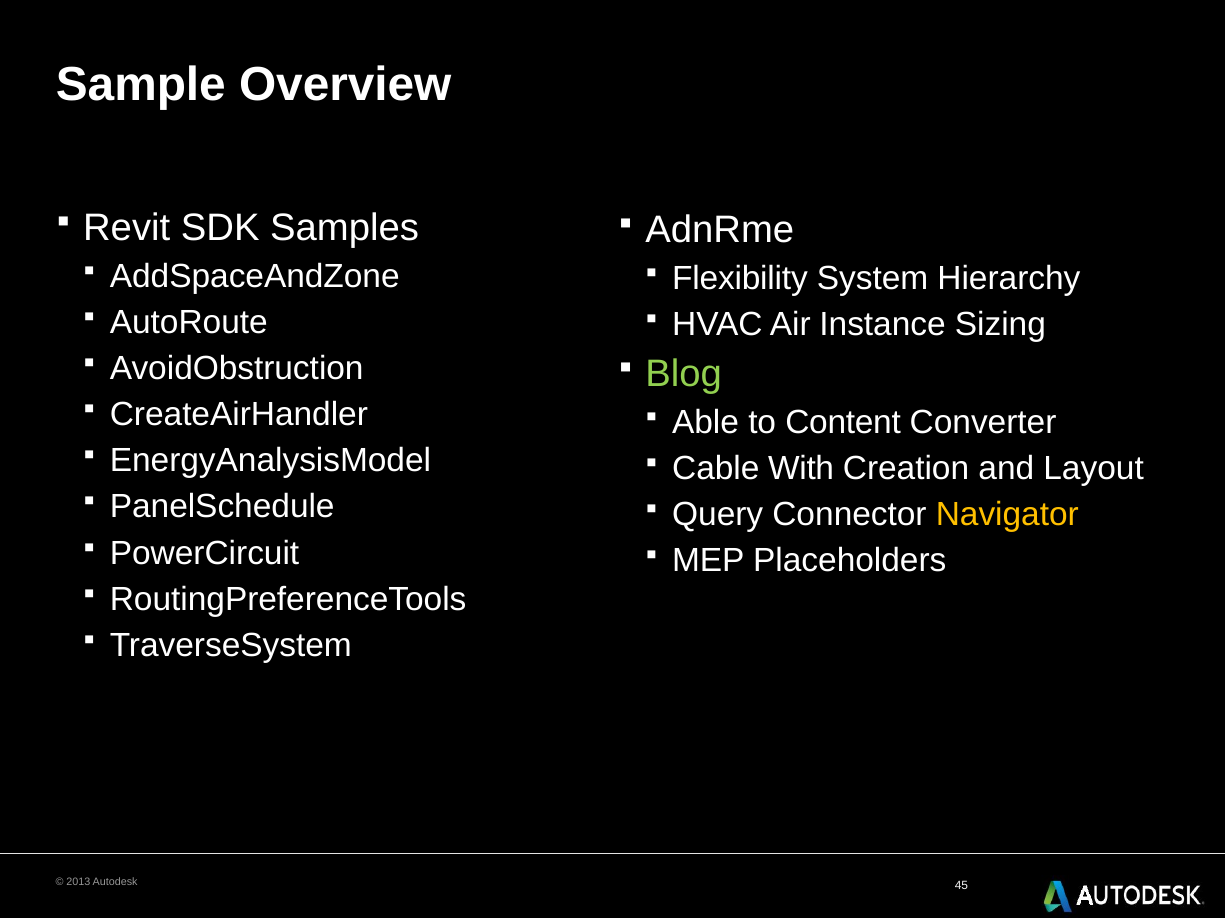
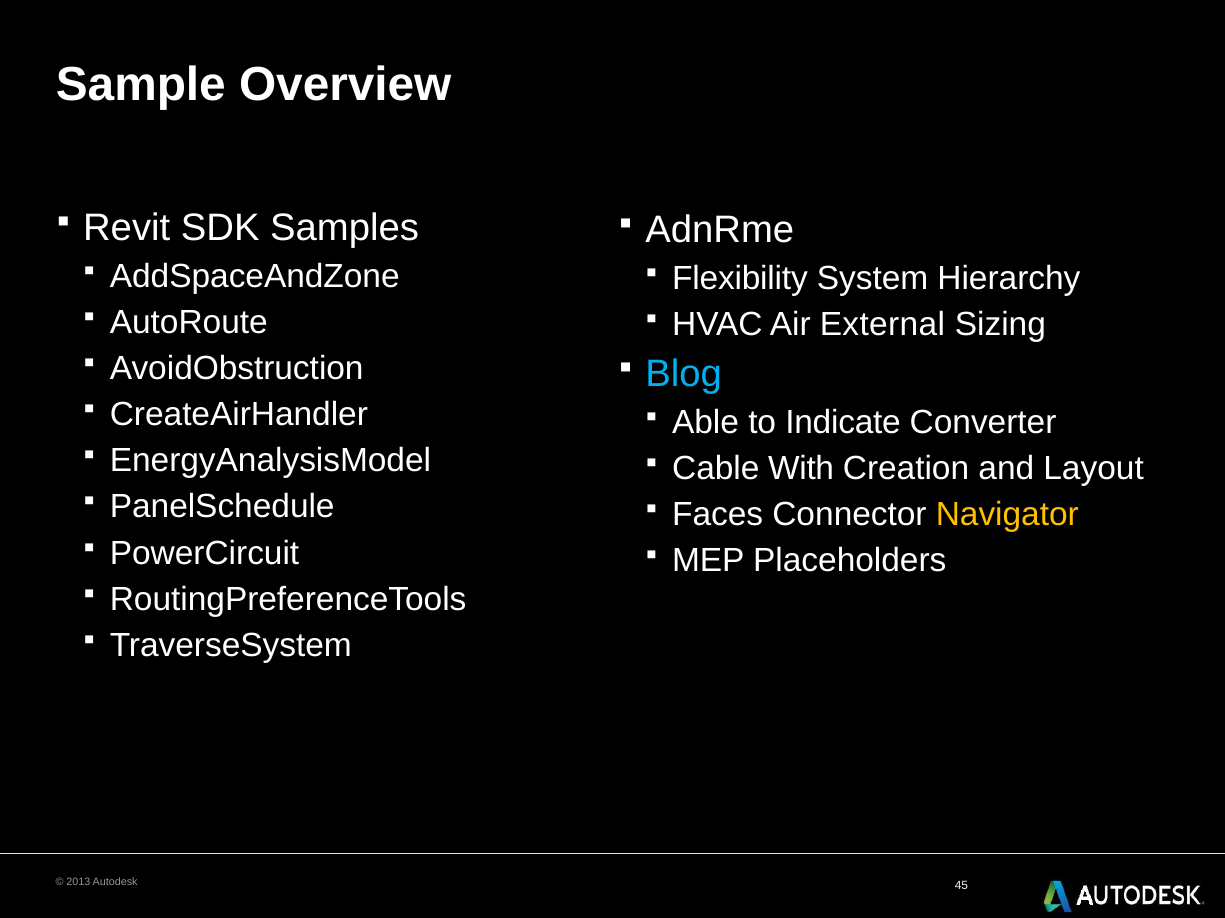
Instance: Instance -> External (882, 325)
Blog colour: light green -> light blue (684, 374)
Content: Content -> Indicate (843, 423)
Query: Query -> Faces (718, 515)
